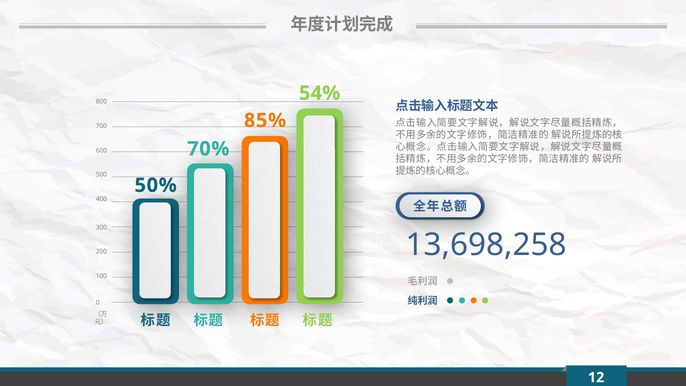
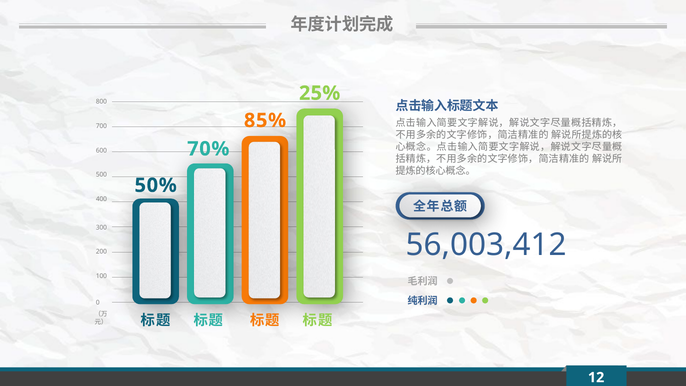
54%: 54% -> 25% (320, 93)
13,698,258: 13,698,258 -> 56,003,412 (486, 245)
